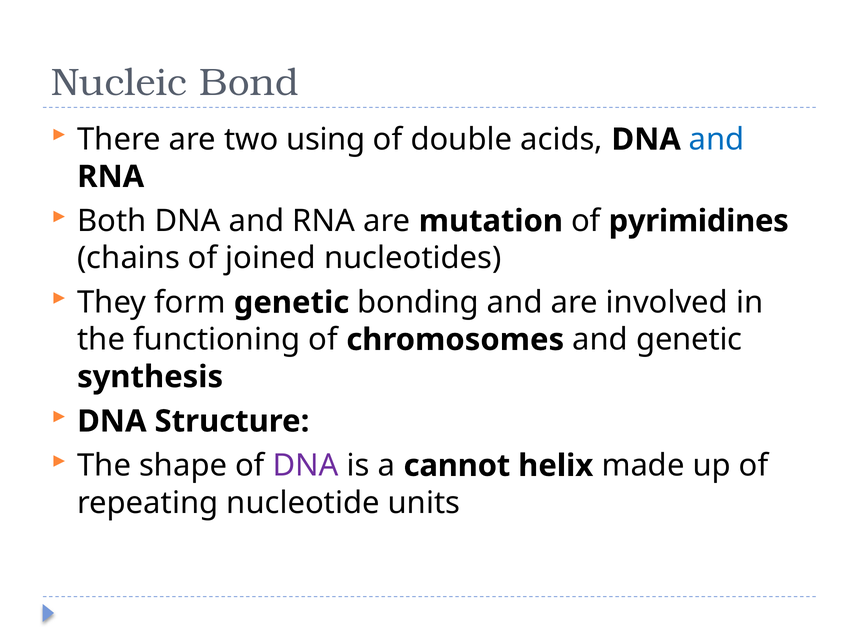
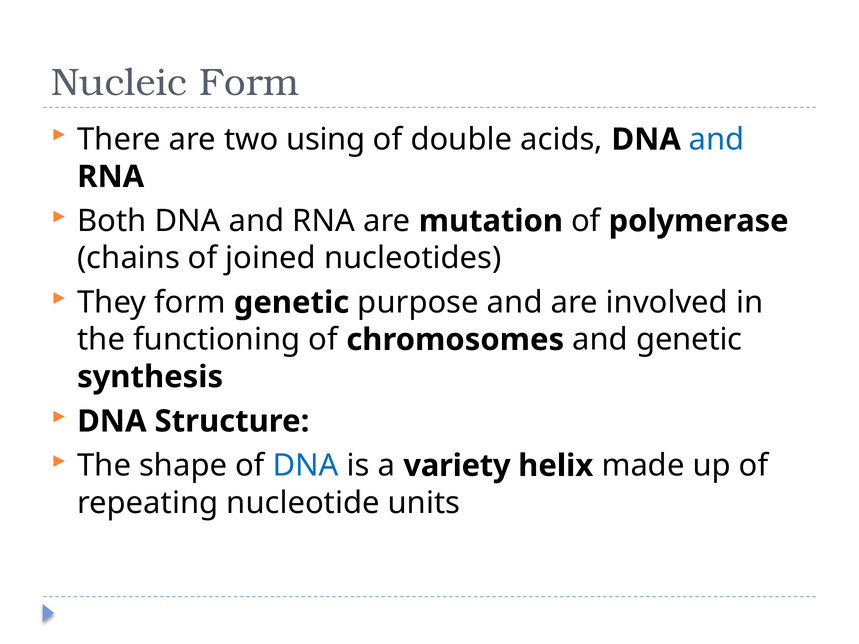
Nucleic Bond: Bond -> Form (249, 83)
pyrimidines: pyrimidines -> polymerase (699, 221)
bonding: bonding -> purpose (418, 303)
DNA colour: purple -> blue (306, 466)
cannot: cannot -> variety (457, 466)
